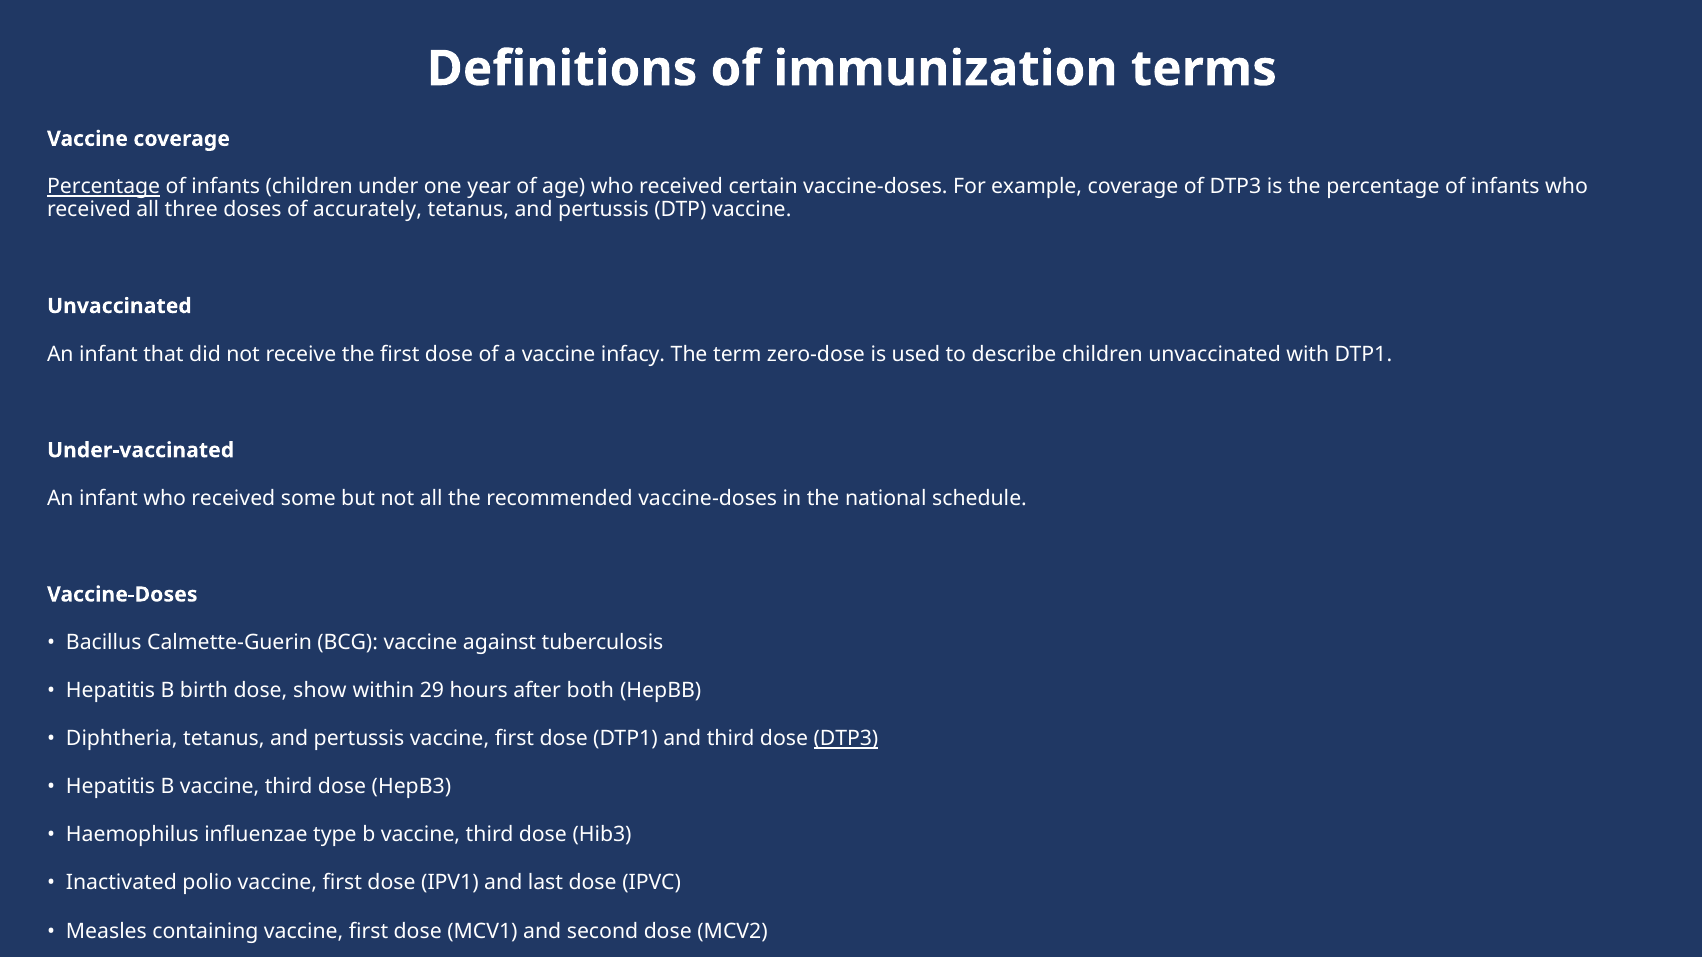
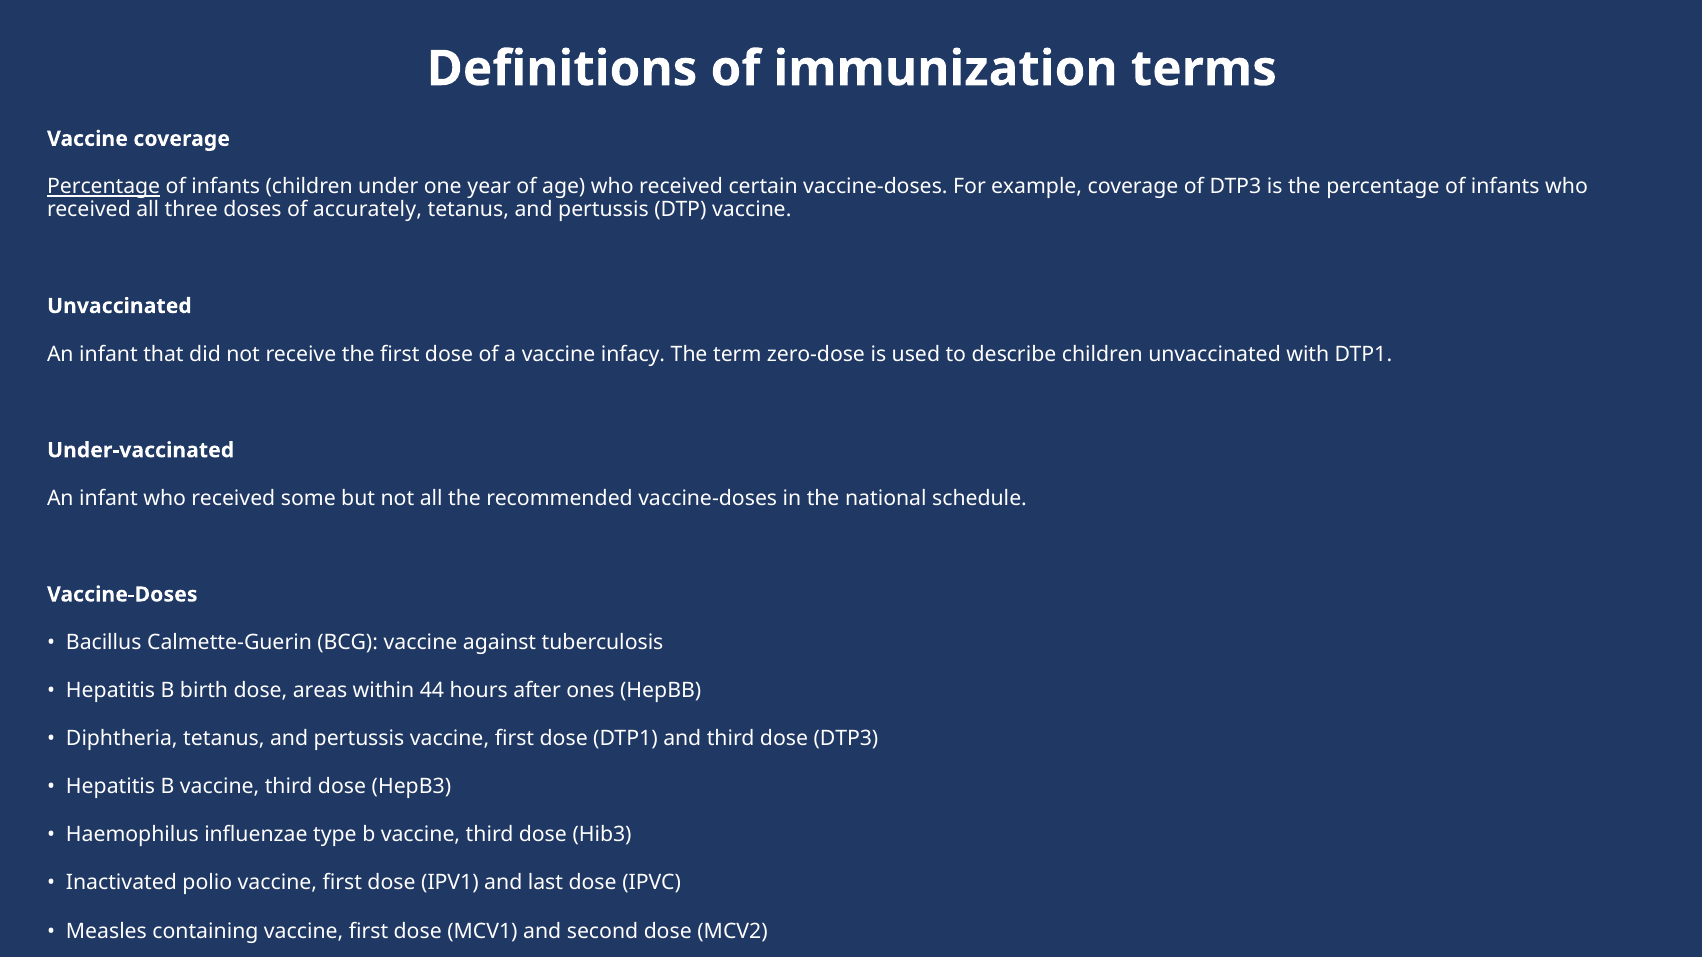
show: show -> areas (320, 691)
29: 29 -> 44 (432, 691)
both: both -> ones (590, 691)
DTP3 underline: present -> none (846, 739)
